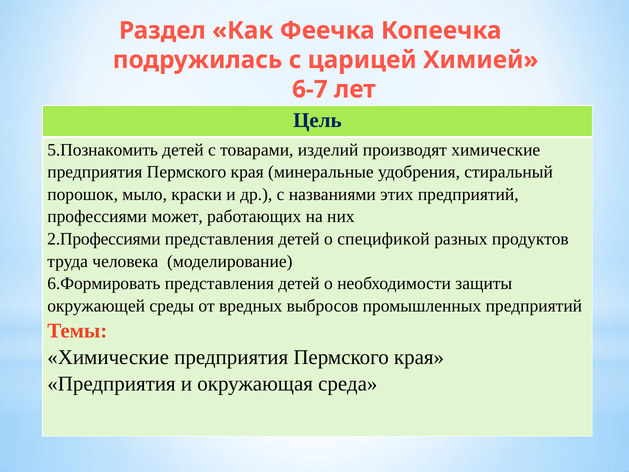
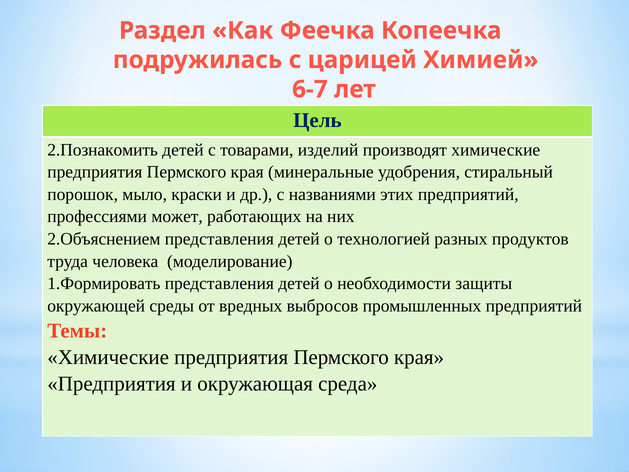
5.Познакомить: 5.Познакомить -> 2.Познакомить (103, 150)
2.Профессиями: 2.Профессиями -> 2.Объяснением (104, 239)
спецификой: спецификой -> технологией (384, 239)
6.Формировать: 6.Формировать -> 1.Формировать (104, 283)
